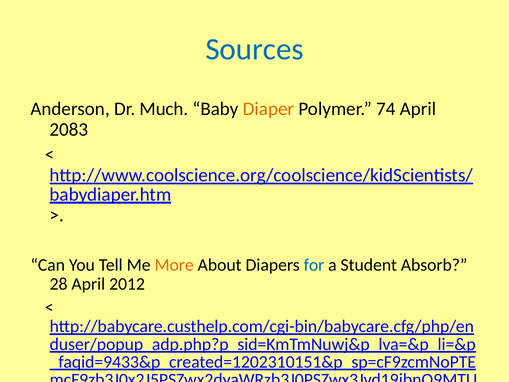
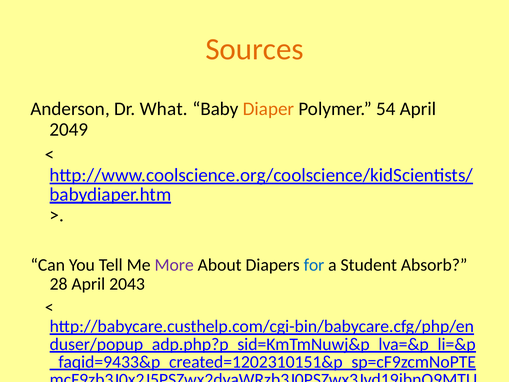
Sources colour: blue -> orange (255, 49)
Much: Much -> What (164, 109)
74: 74 -> 54 (386, 109)
2083: 2083 -> 2049 (69, 129)
More colour: orange -> purple (174, 265)
2012: 2012 -> 2043 (127, 284)
